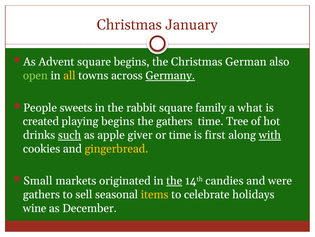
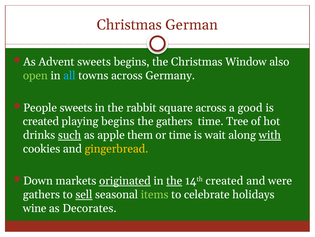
January: January -> German (192, 25)
Advent square: square -> sweets (94, 62)
German: German -> Window (246, 62)
all colour: yellow -> light blue (69, 75)
Germany underline: present -> none (170, 75)
square family: family -> across (211, 107)
what: what -> good (250, 107)
giver: giver -> them (140, 135)
first: first -> wait (215, 135)
Small: Small -> Down (38, 180)
originated underline: none -> present (125, 180)
14th candies: candies -> created (224, 180)
sell underline: none -> present (84, 194)
items colour: yellow -> light green (155, 194)
December: December -> Decorates (90, 208)
